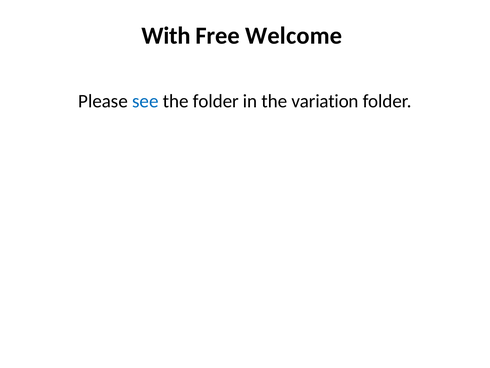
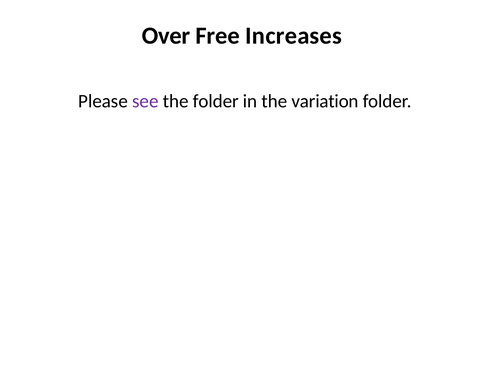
With: With -> Over (166, 36)
Welcome: Welcome -> Increases (294, 36)
see colour: blue -> purple (145, 101)
